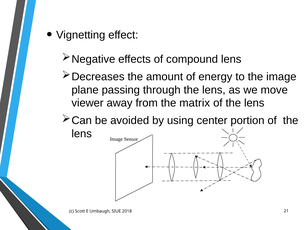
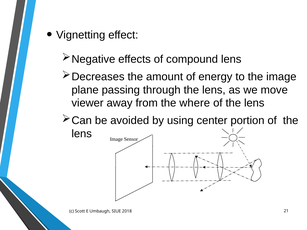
matrix: matrix -> where (195, 103)
